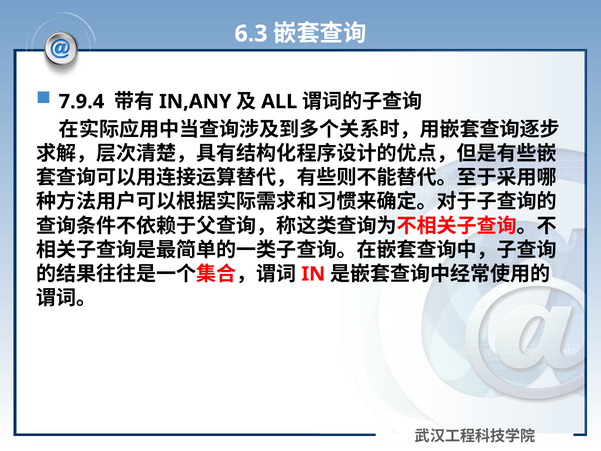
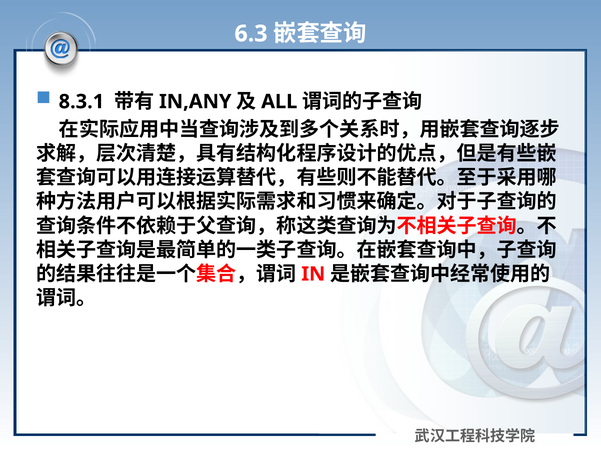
7.9.4: 7.9.4 -> 8.3.1 (81, 102)
